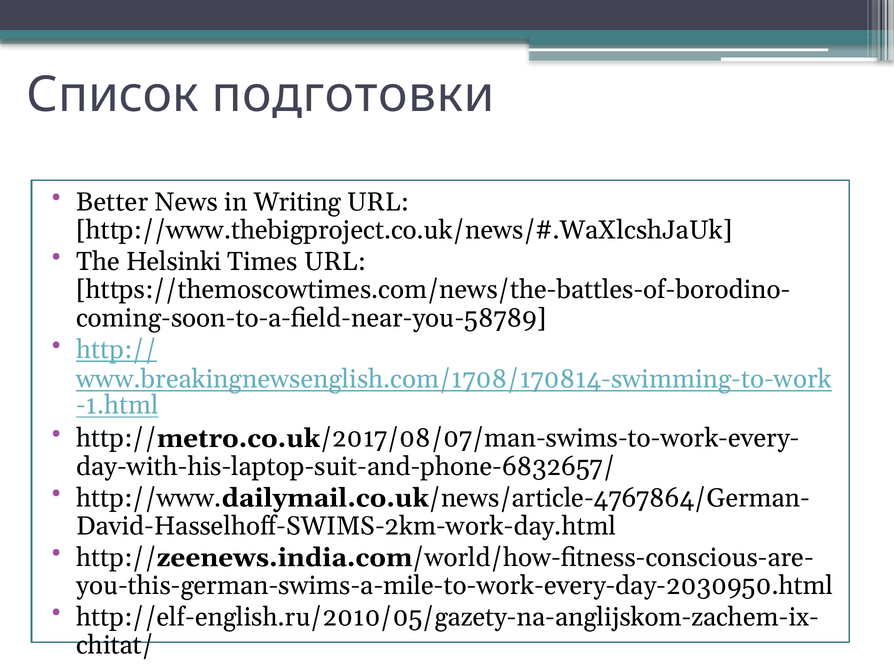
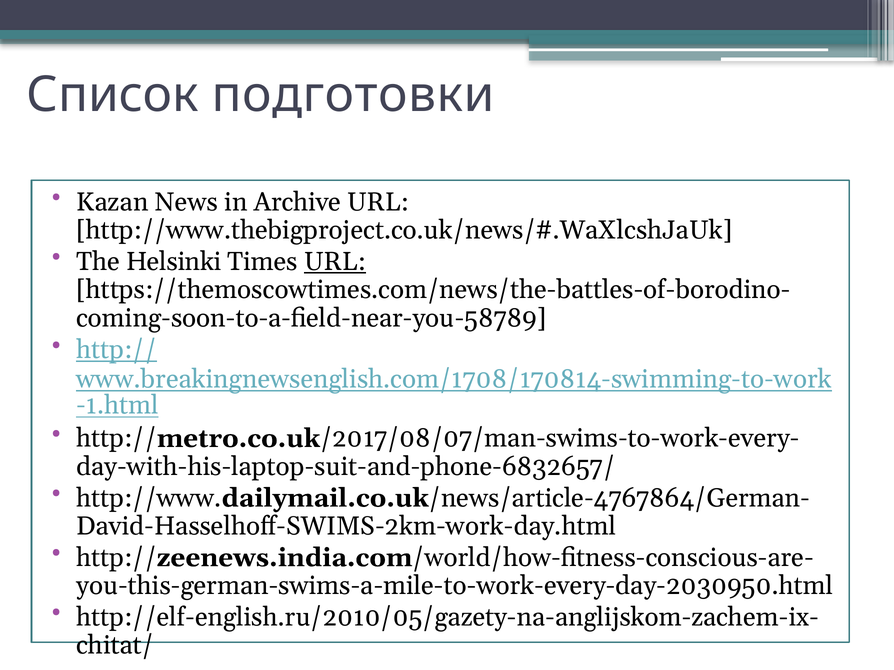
Better: Better -> Kazan (112, 202)
Writing: Writing -> Archive (297, 202)
URL underline: none -> present (335, 262)
